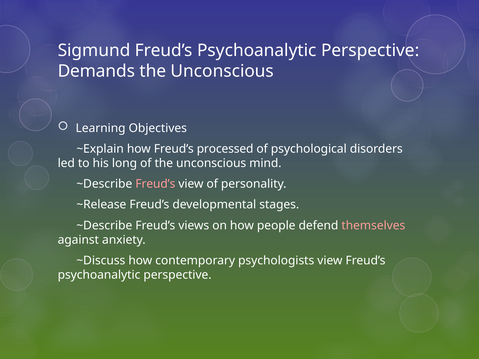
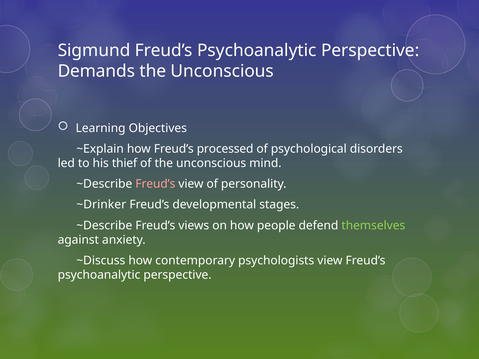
long: long -> thief (125, 163)
~Release: ~Release -> ~Drinker (101, 205)
themselves colour: pink -> light green (373, 226)
